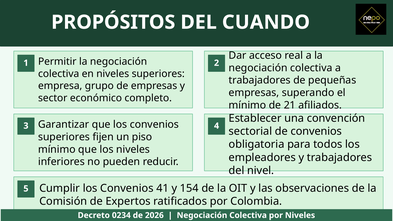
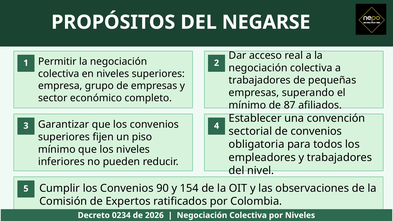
CUANDO: CUANDO -> NEGARSE (266, 22)
21: 21 -> 87 (290, 105)
41: 41 -> 90 (163, 188)
